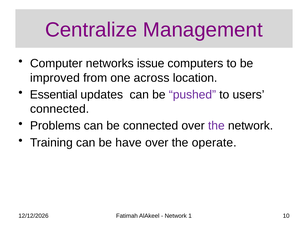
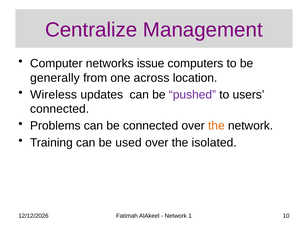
improved: improved -> generally (55, 78)
Essential: Essential -> Wireless (54, 95)
the colour: purple -> orange (216, 126)
have: have -> used (128, 143)
operate: operate -> isolated (214, 143)
